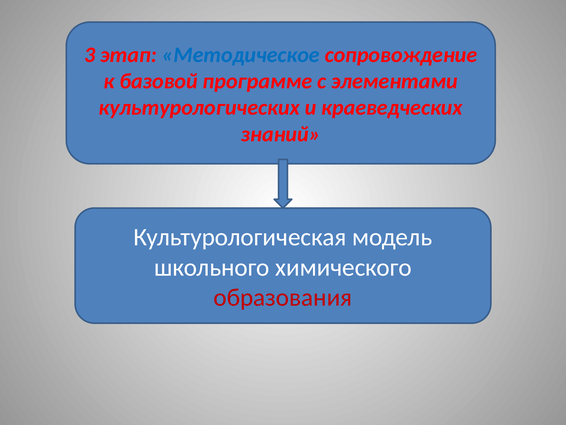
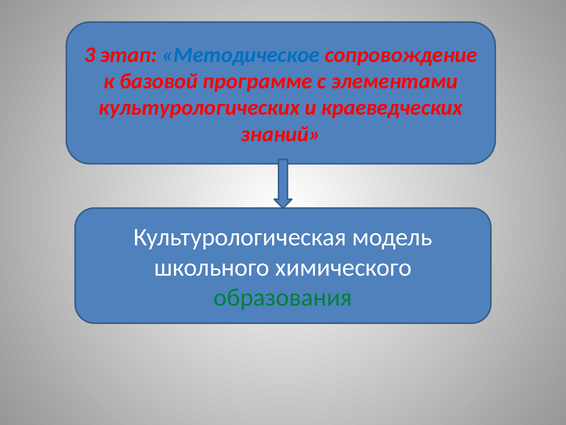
образования colour: red -> green (283, 297)
